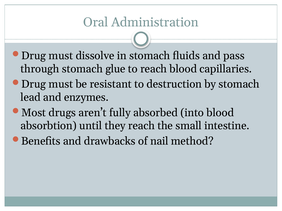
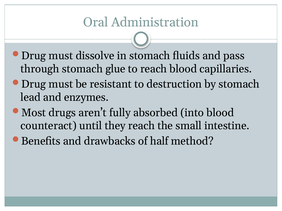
absorbtion: absorbtion -> counteract (49, 126)
nail: nail -> half (159, 141)
